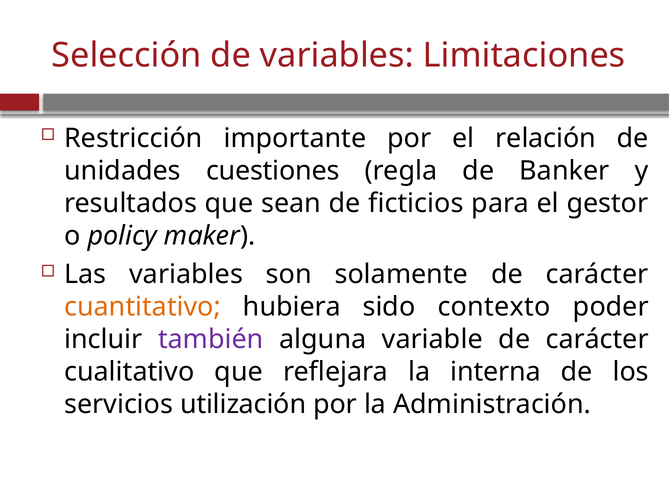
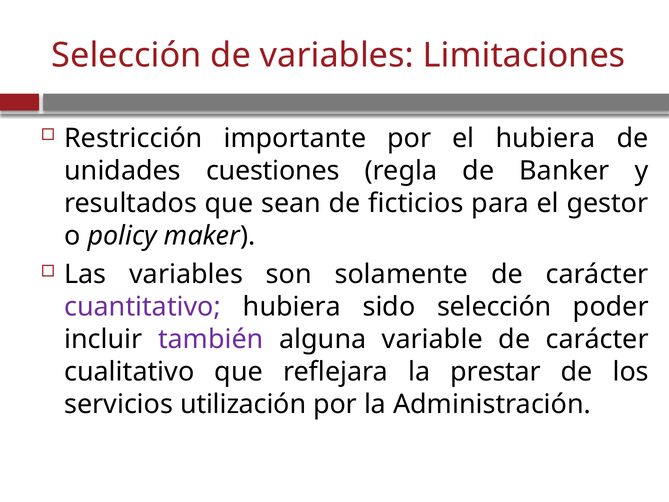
el relación: relación -> hubiera (546, 138)
cuantitativo colour: orange -> purple (143, 307)
sido contexto: contexto -> selección (494, 307)
interna: interna -> prestar (496, 372)
